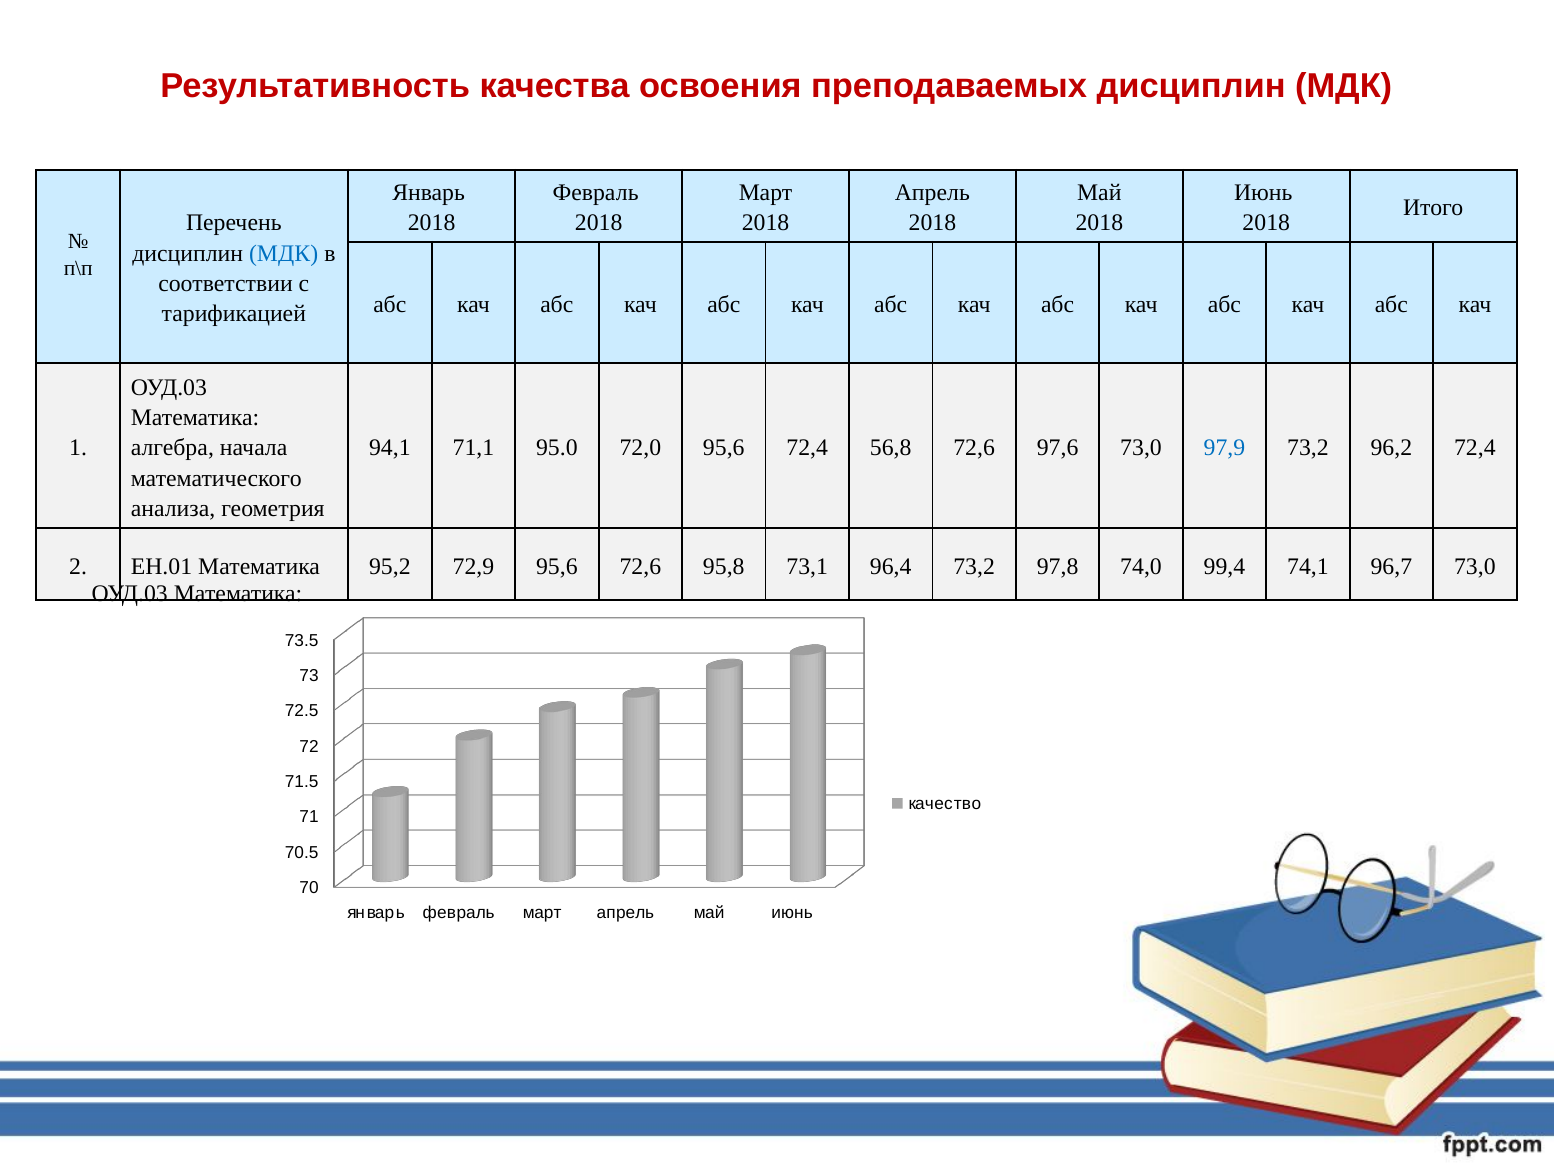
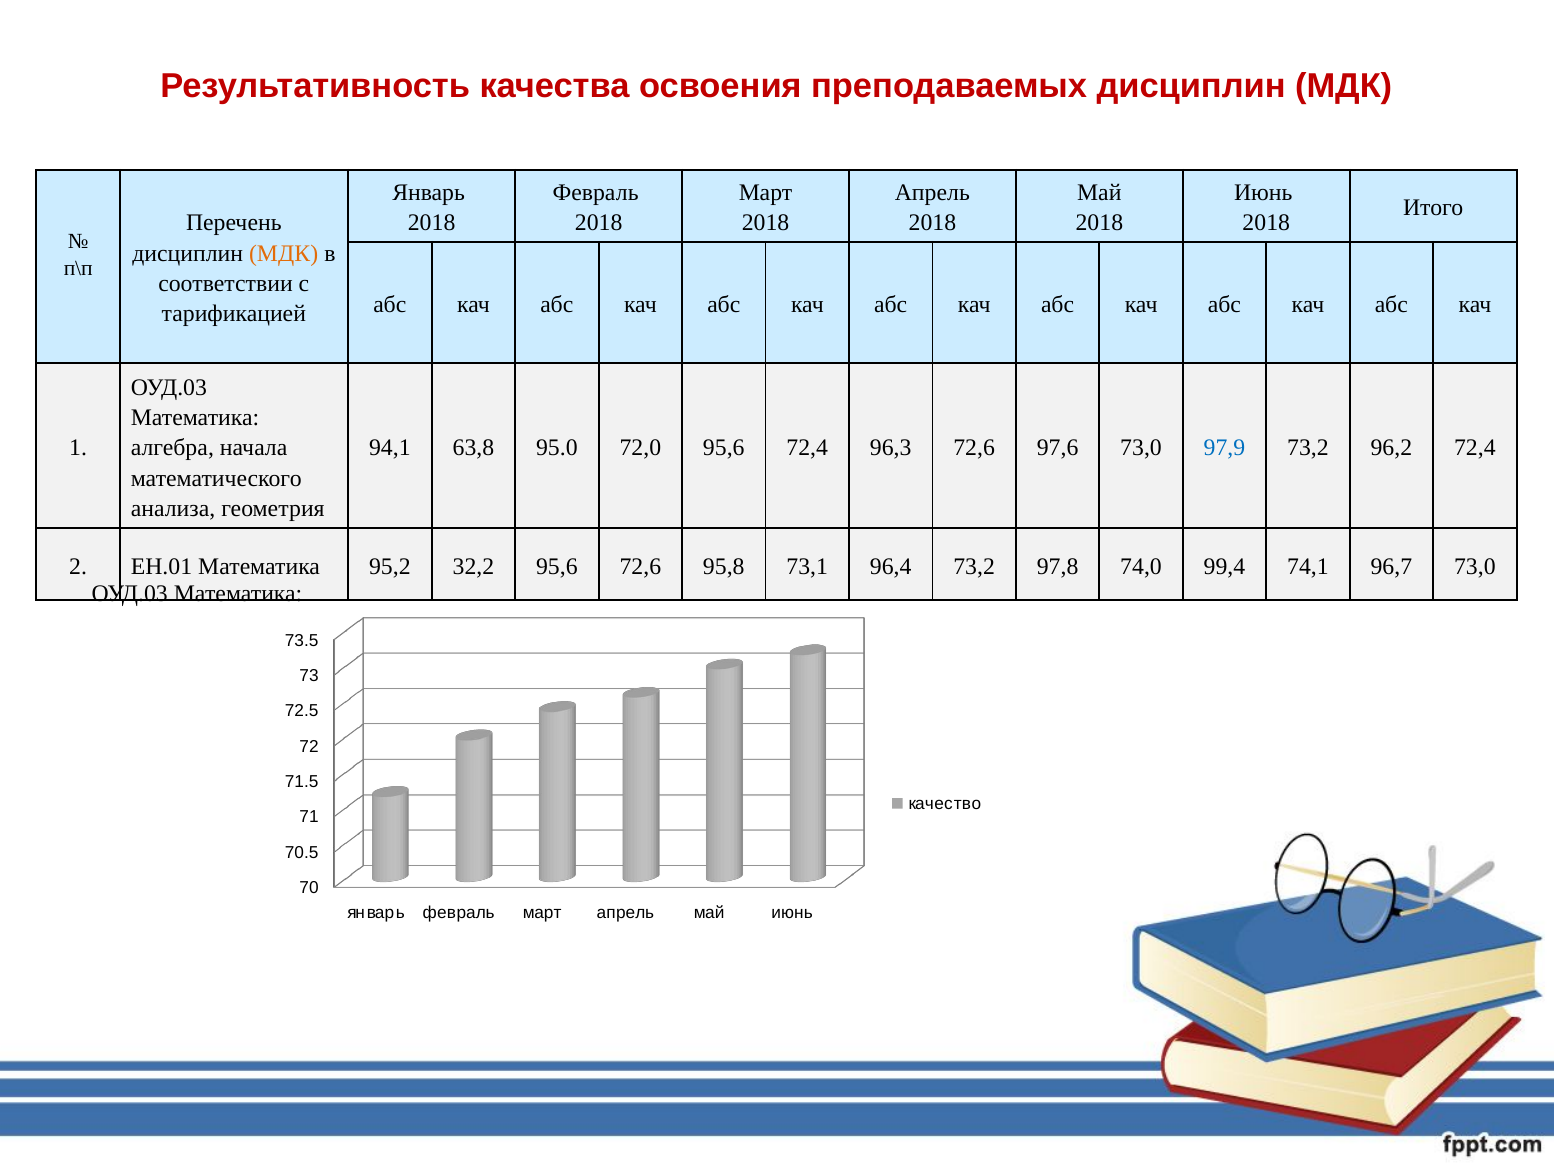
МДК colour: blue -> orange (284, 254)
71,1: 71,1 -> 63,8 (473, 448)
56,8: 56,8 -> 96,3 (891, 448)
72,9: 72,9 -> 32,2 (473, 567)
